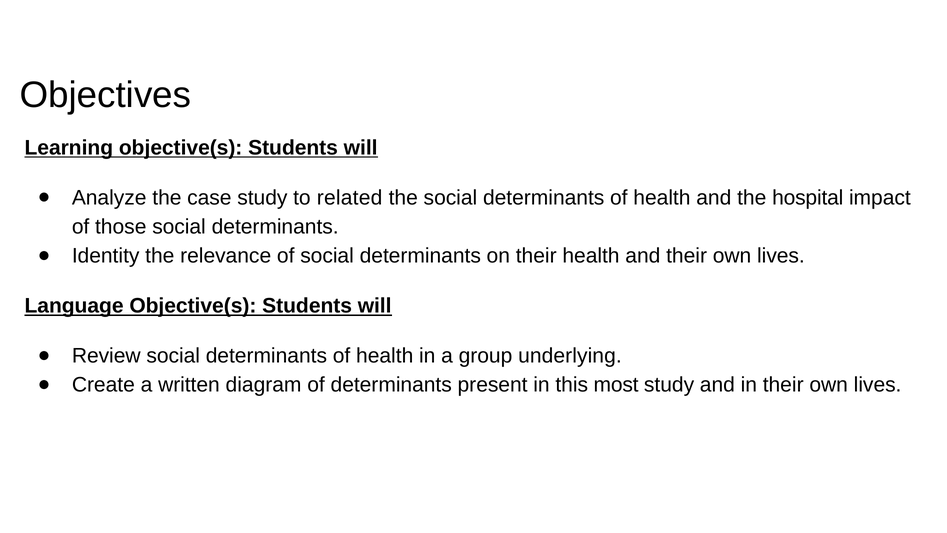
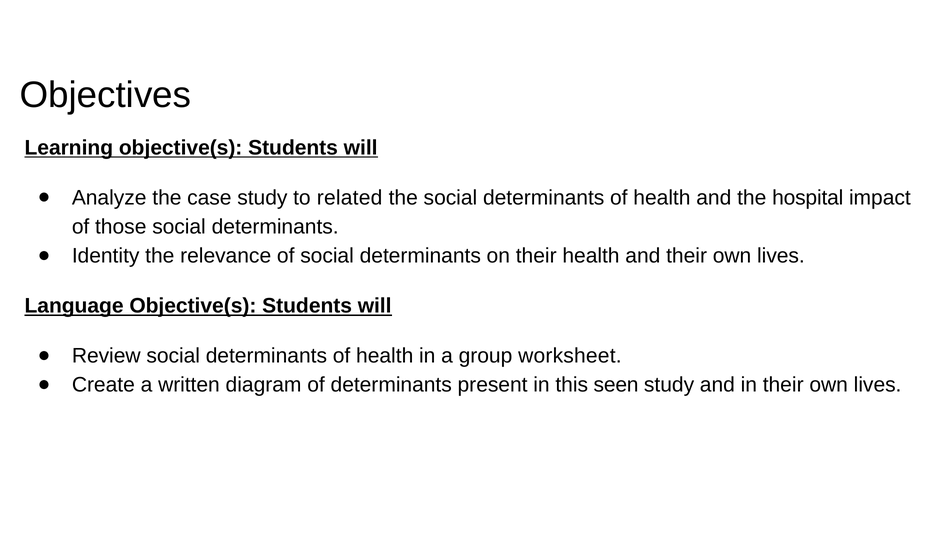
underlying: underlying -> worksheet (570, 356)
most: most -> seen (616, 385)
